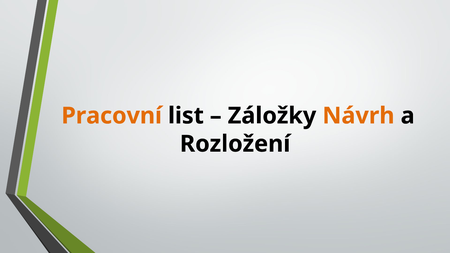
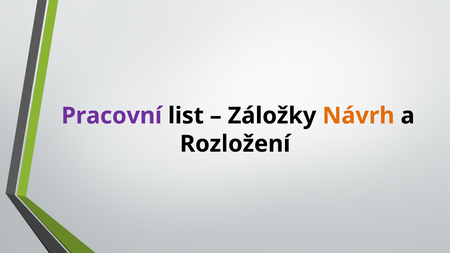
Pracovní colour: orange -> purple (112, 116)
